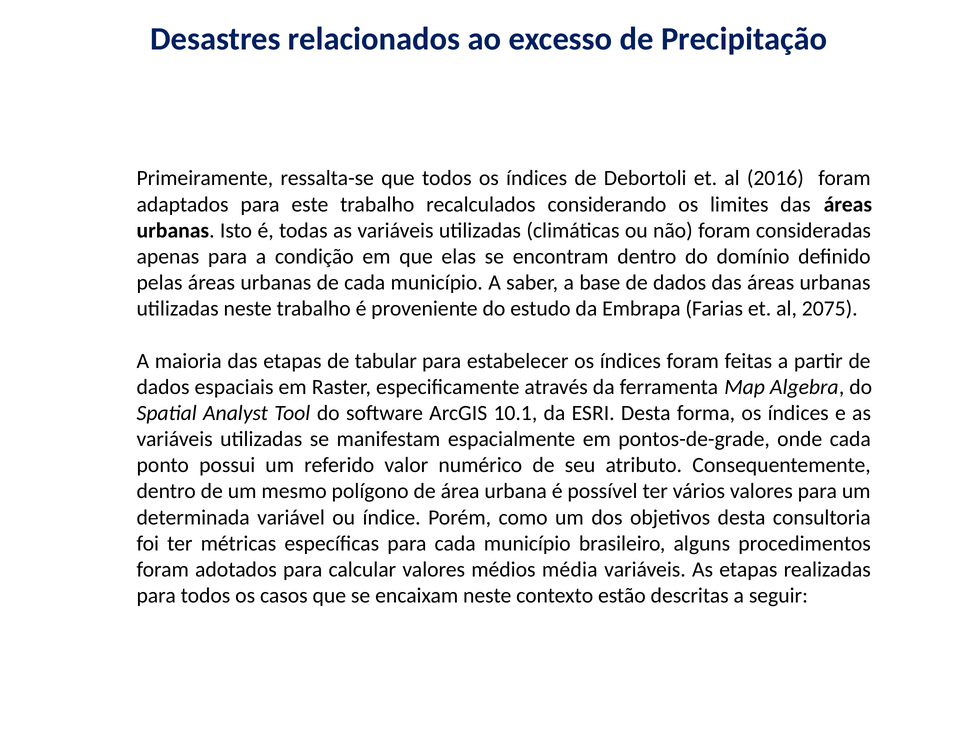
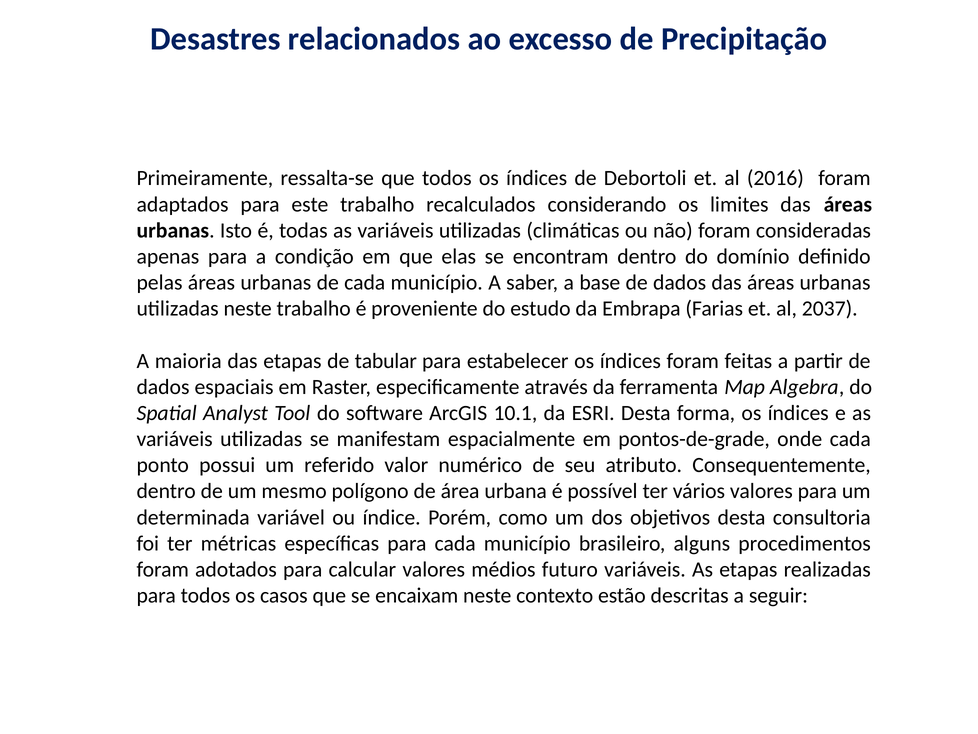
2075: 2075 -> 2037 (830, 308)
média: média -> futuro (570, 569)
